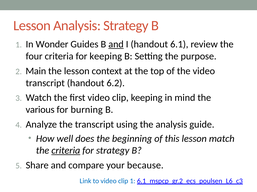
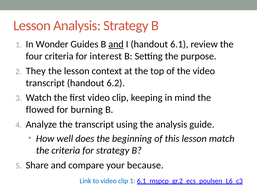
for keeping: keeping -> interest (106, 56)
Main: Main -> They (36, 71)
various: various -> flowed (40, 110)
criteria underline: present -> none (66, 151)
